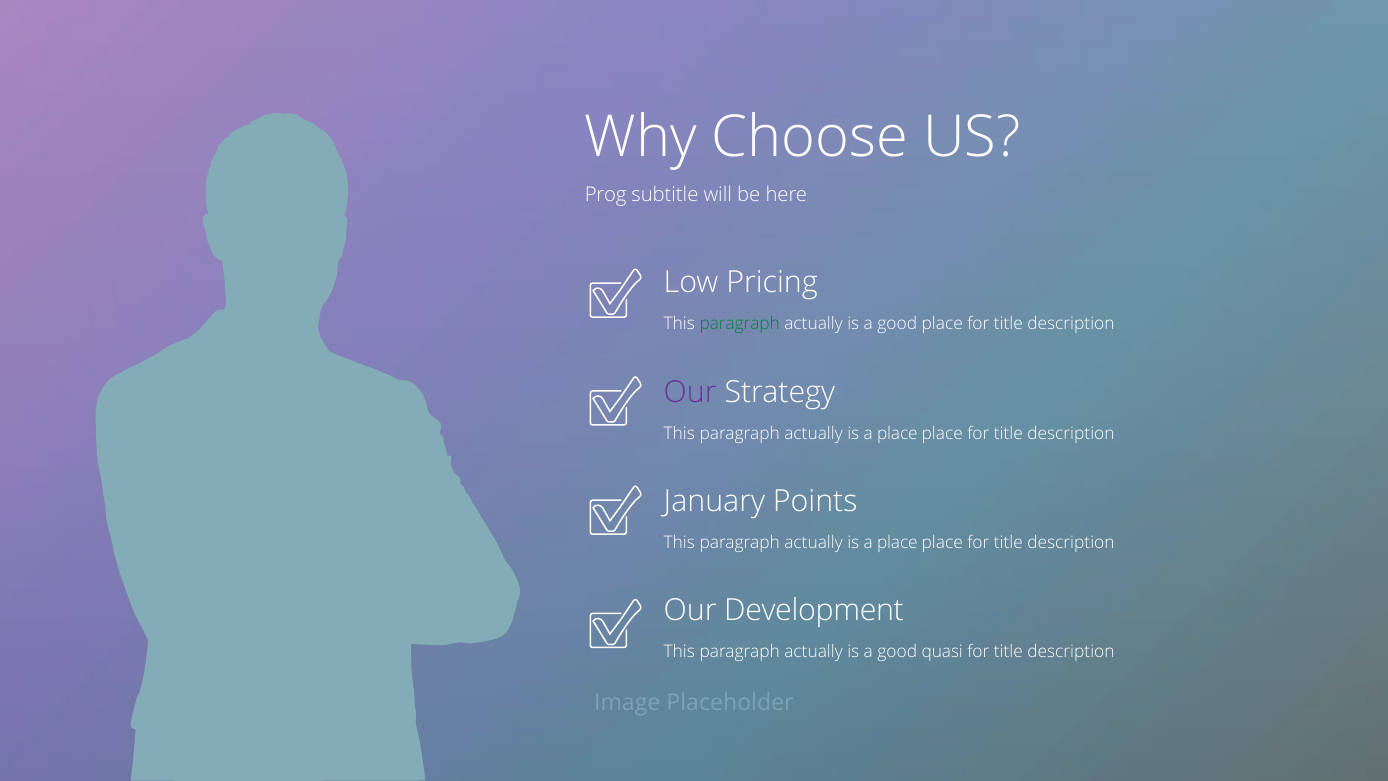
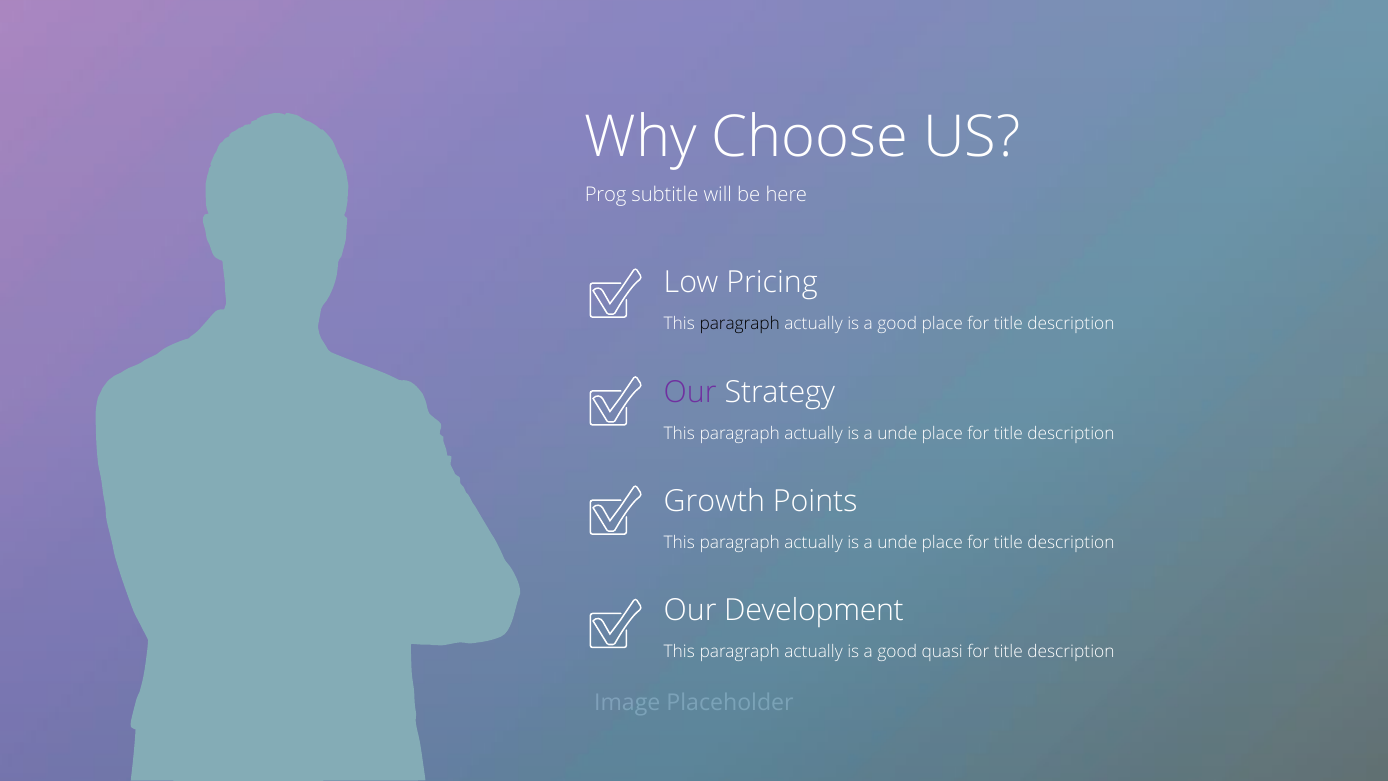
paragraph colour: green -> black (740, 324)
place: place -> unde (897, 433)
January: January -> Growth (714, 501)
place: place -> unde (897, 542)
